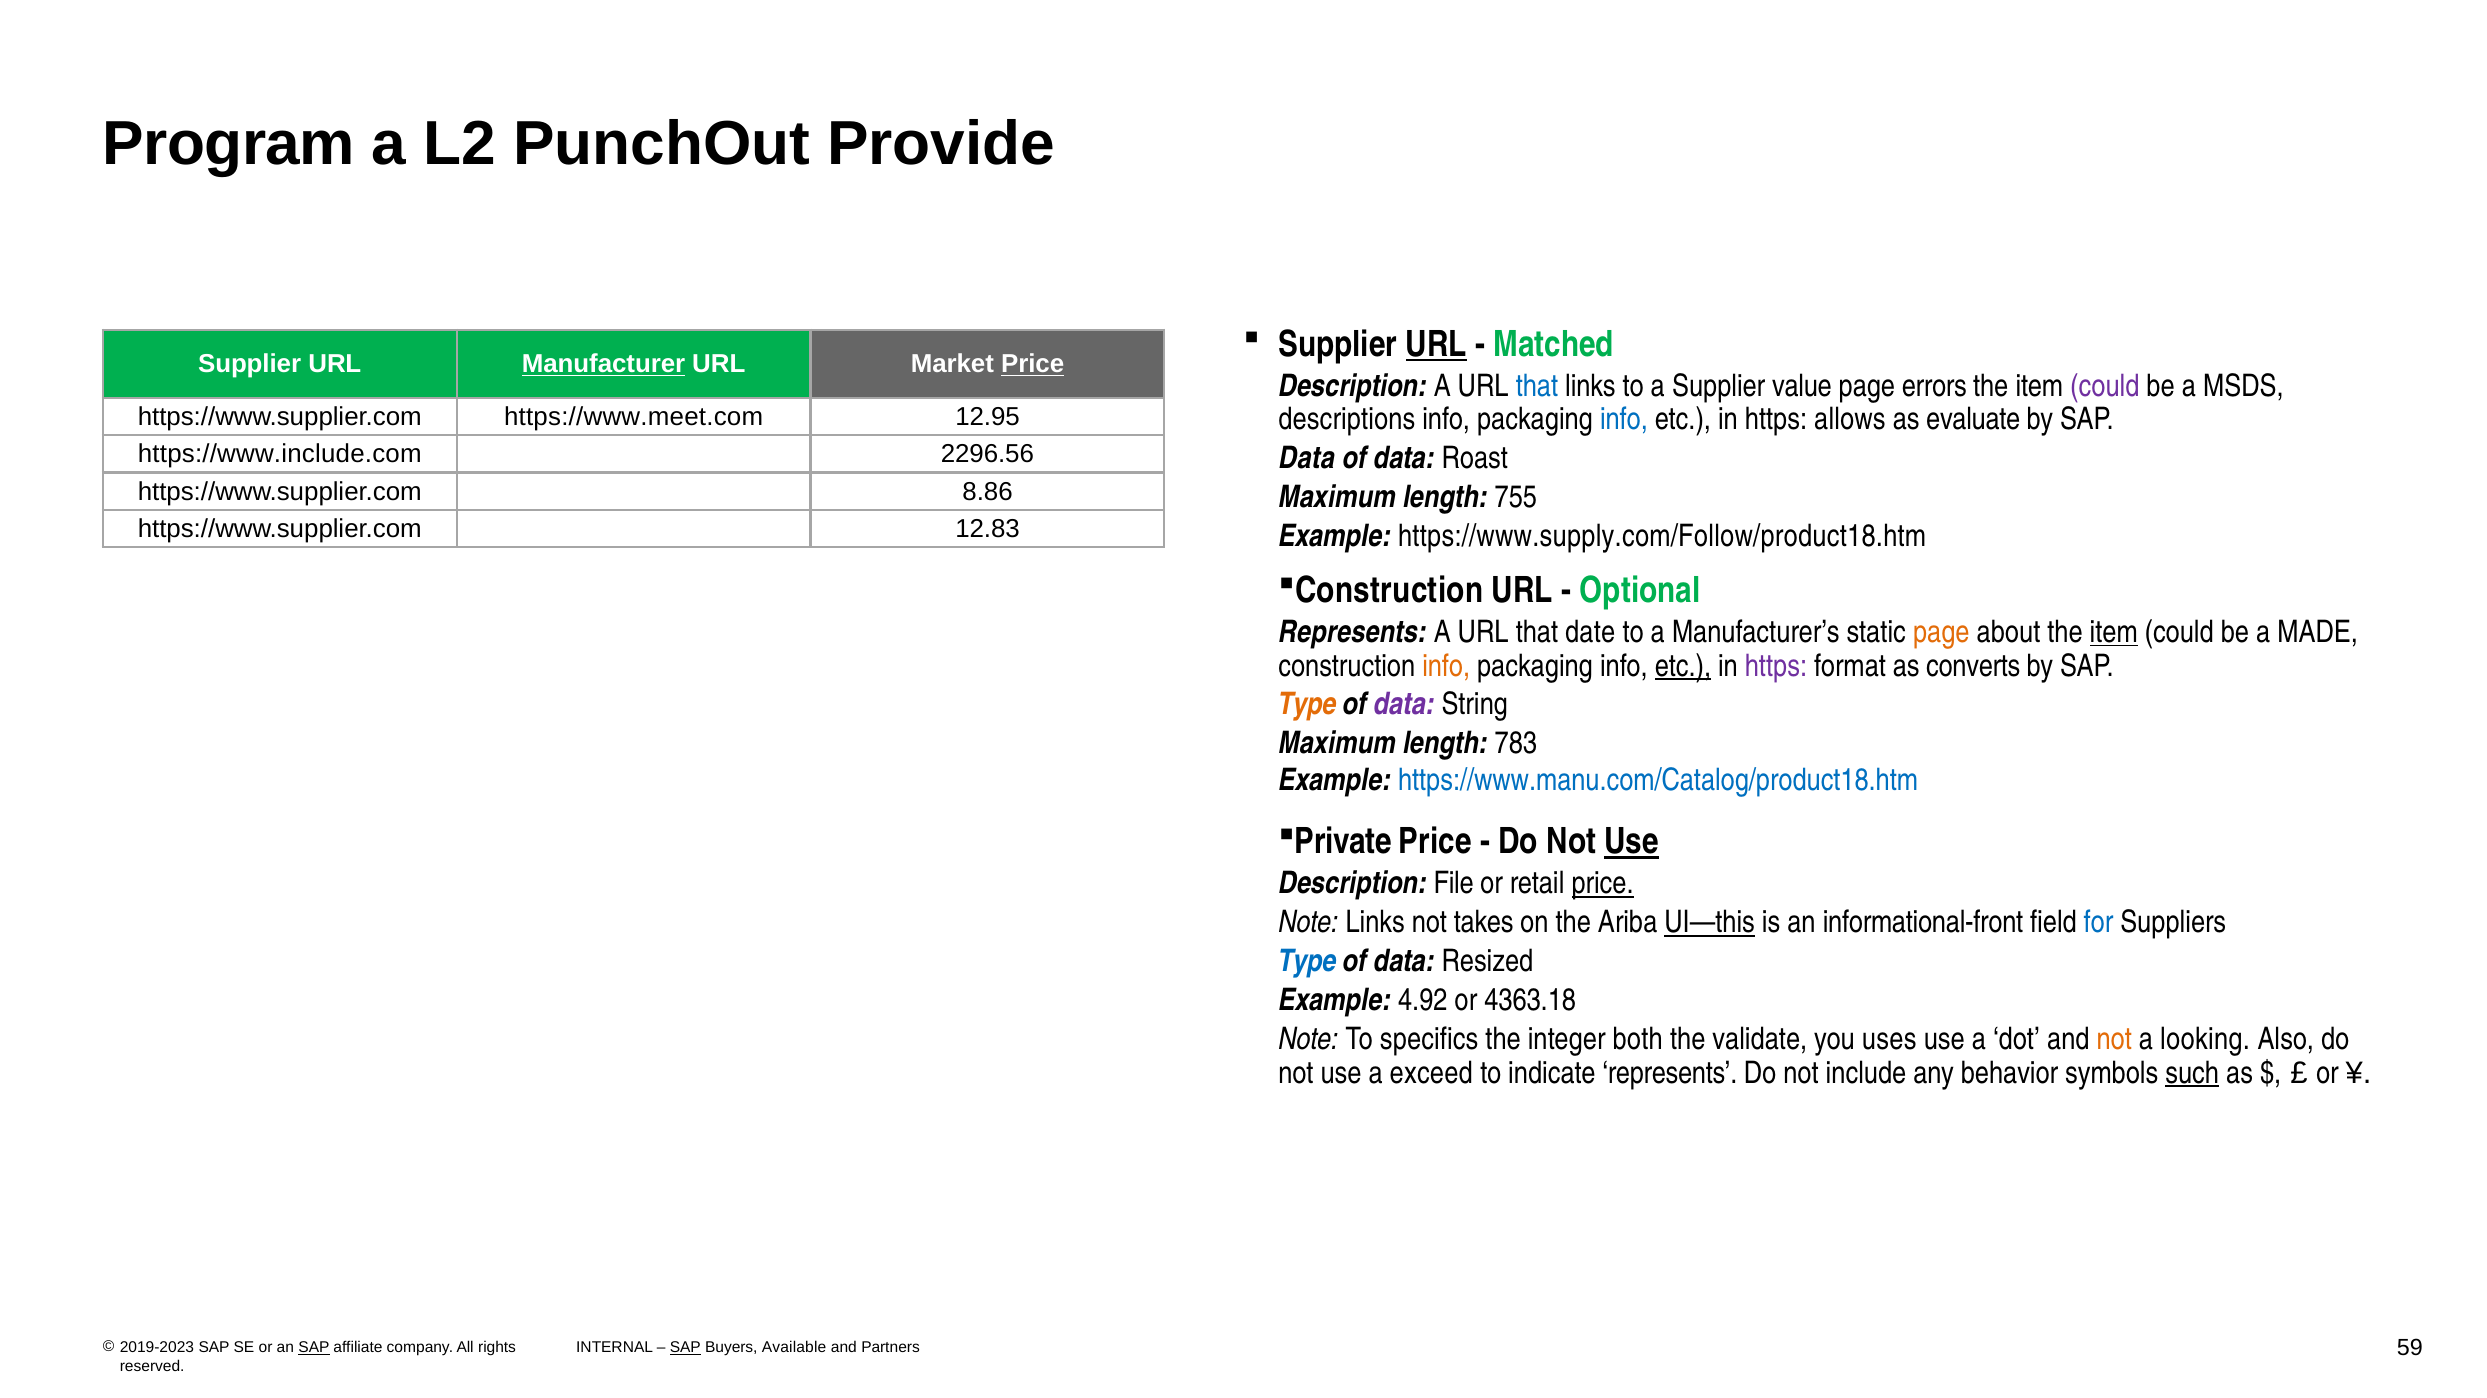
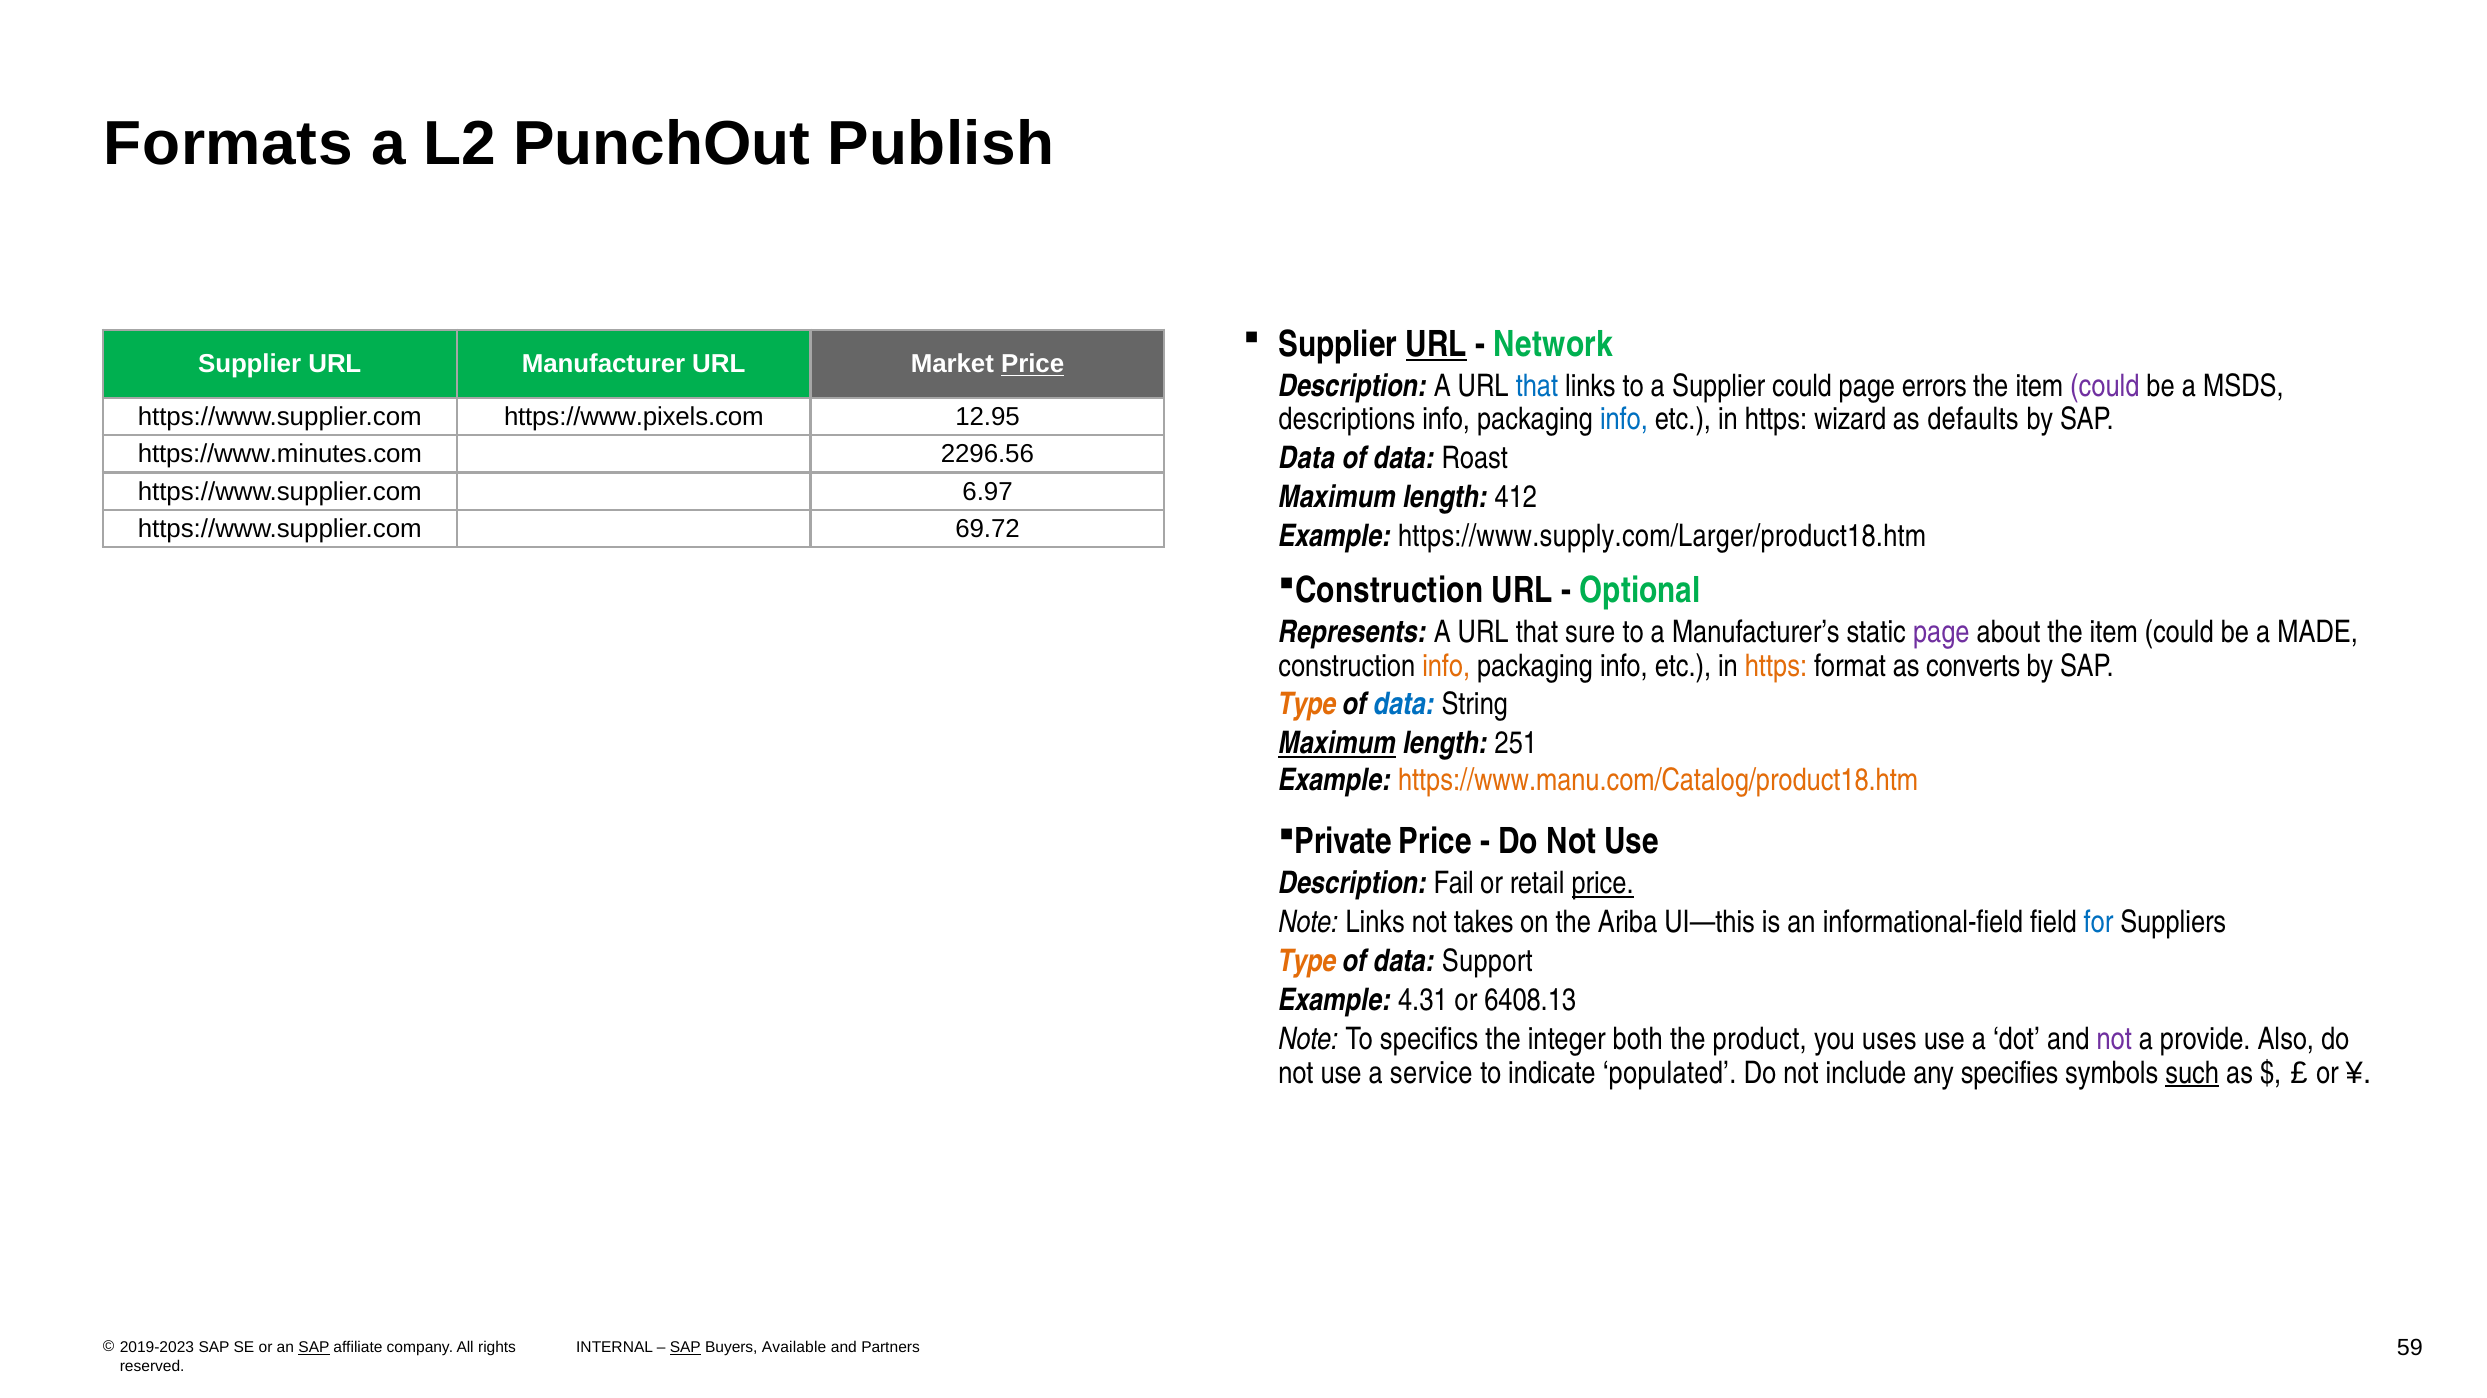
Program: Program -> Formats (228, 144)
Provide: Provide -> Publish (941, 144)
Matched: Matched -> Network (1554, 344)
Manufacturer underline: present -> none (604, 364)
Supplier value: value -> could (1802, 386)
https://www.meet.com: https://www.meet.com -> https://www.pixels.com (634, 417)
allows: allows -> wizard (1850, 420)
evaluate: evaluate -> defaults (1973, 420)
https://www.include.com: https://www.include.com -> https://www.minutes.com (280, 454)
8.86: 8.86 -> 6.97 (988, 492)
755: 755 -> 412 (1516, 498)
12.83: 12.83 -> 69.72 (988, 529)
https://www.supply.com/Follow/product18.htm: https://www.supply.com/Follow/product18.htm -> https://www.supply.com/Larger/product18.htm (1662, 536)
date: date -> sure (1590, 632)
page colour: orange -> purple (1941, 632)
item underline: present -> none (2114, 632)
etc underline: present -> none (1683, 666)
https colour: purple -> orange (1776, 666)
data colour: purple -> blue (1404, 705)
Maximum underline: none -> present (1337, 744)
783: 783 -> 251 (1516, 744)
https://www.manu.com/Catalog/product18.htm colour: blue -> orange (1658, 780)
Use underline: present -> none (1631, 842)
File: File -> Fail (1454, 884)
UI—this underline: present -> none (1710, 923)
informational-front: informational-front -> informational-field (1923, 923)
Type colour: blue -> orange (1307, 962)
Resized: Resized -> Support (1487, 962)
4.92: 4.92 -> 4.31 (1423, 1001)
4363.18: 4363.18 -> 6408.13 (1530, 1001)
validate: validate -> product (1760, 1040)
not colour: orange -> purple (2114, 1040)
looking: looking -> provide (2205, 1040)
exceed: exceed -> service (1431, 1073)
indicate represents: represents -> populated (1670, 1073)
behavior: behavior -> specifies (2010, 1073)
